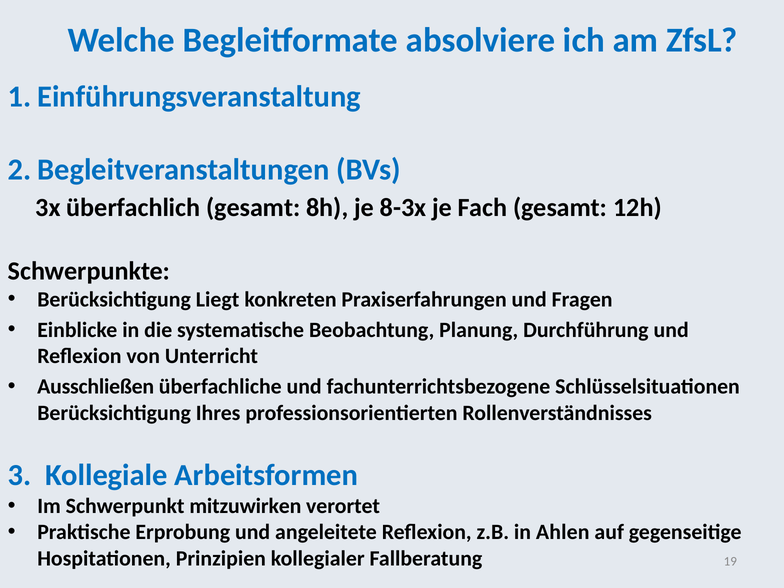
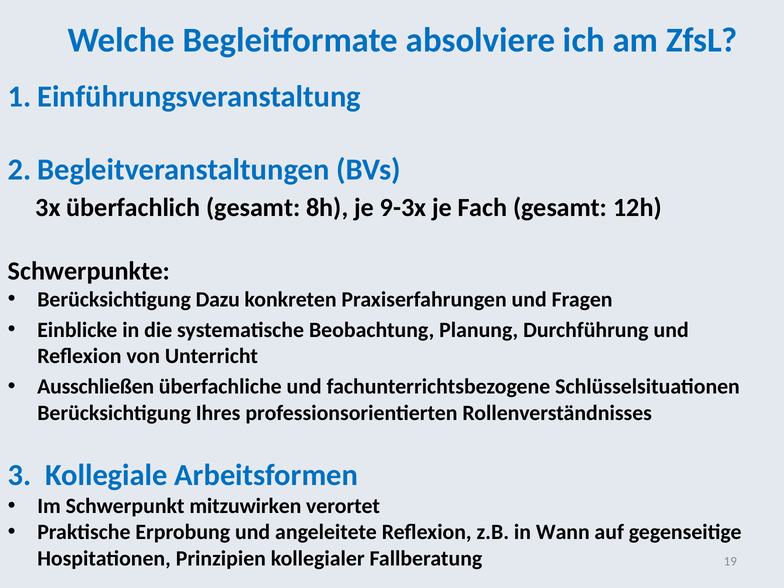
8-3x: 8-3x -> 9-3x (403, 207)
Liegt: Liegt -> Dazu (218, 299)
Ahlen: Ahlen -> Wann (563, 532)
